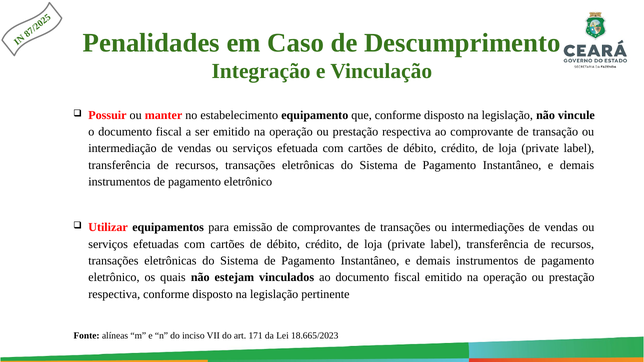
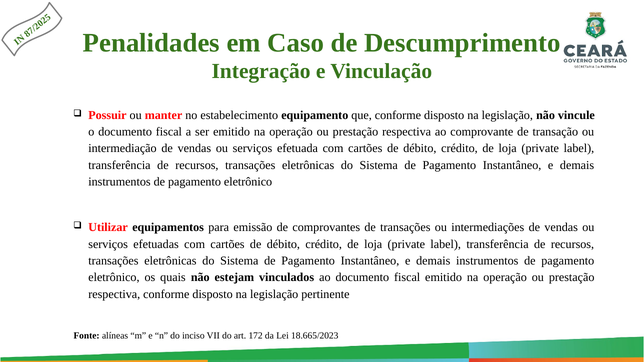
171: 171 -> 172 (256, 336)
